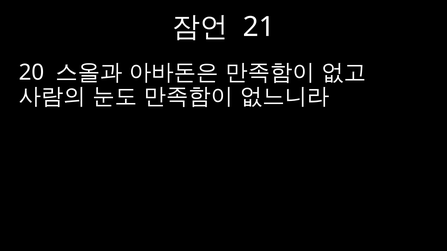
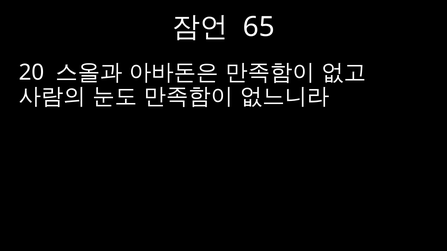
21: 21 -> 65 (259, 27)
